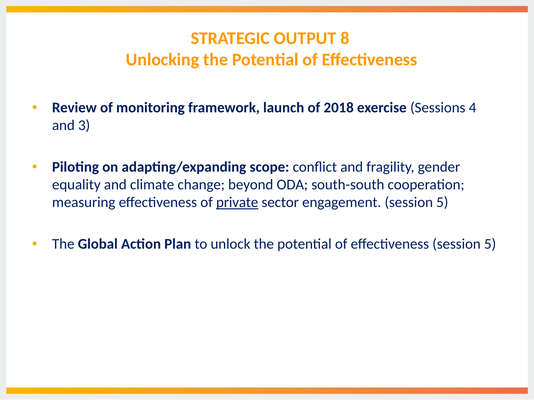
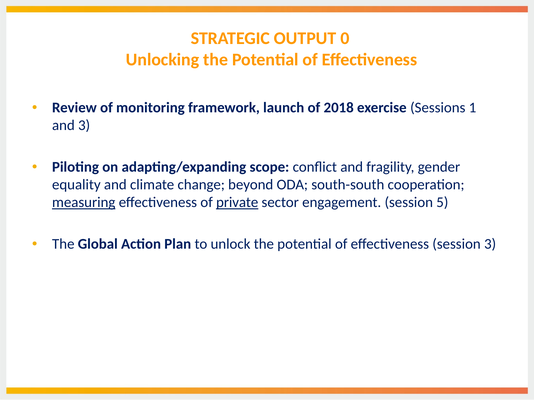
8: 8 -> 0 (345, 38)
4: 4 -> 1 (473, 108)
measuring underline: none -> present (84, 203)
effectiveness session 5: 5 -> 3 (490, 244)
